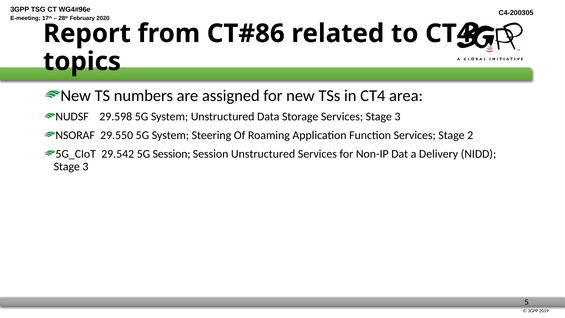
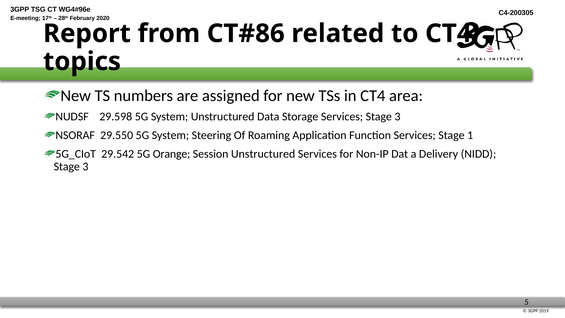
2: 2 -> 1 (470, 135)
5G Session: Session -> Orange (172, 154)
